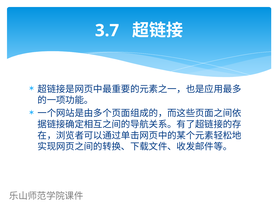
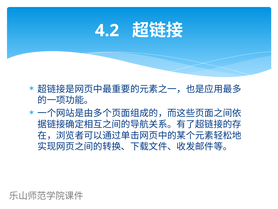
3.7: 3.7 -> 4.2 (107, 31)
